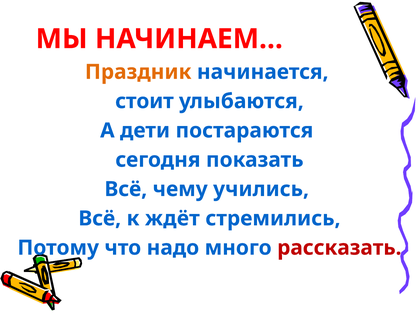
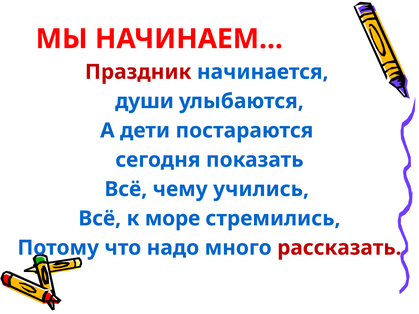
Праздник colour: orange -> red (138, 72)
стоит: стоит -> души (144, 101)
ждёт: ждёт -> море (173, 219)
